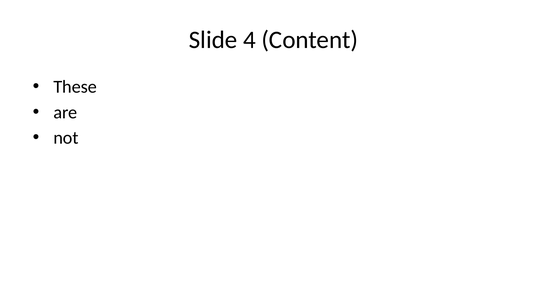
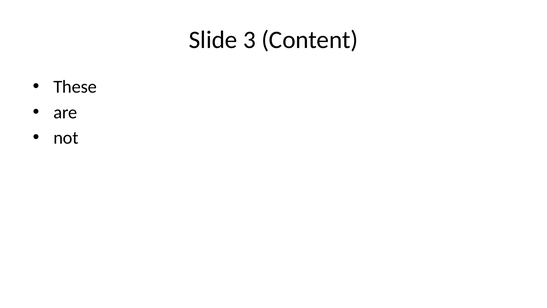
4: 4 -> 3 (249, 40)
